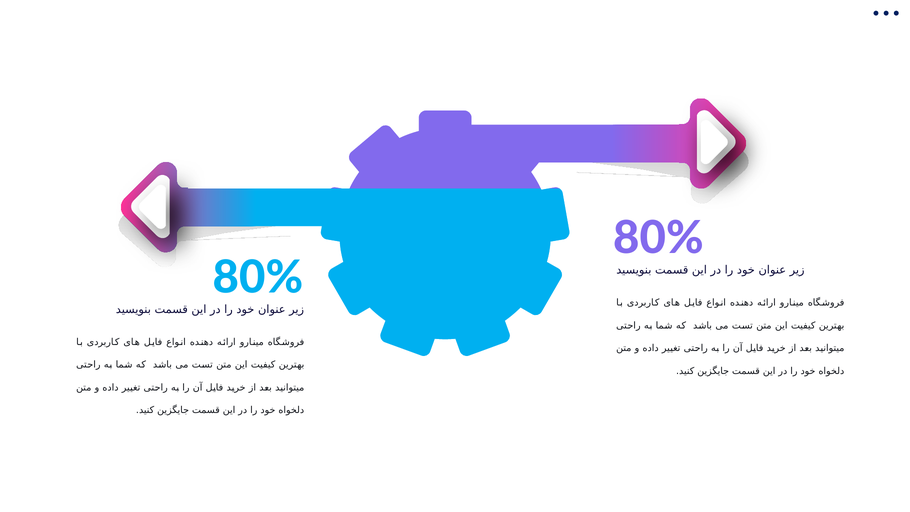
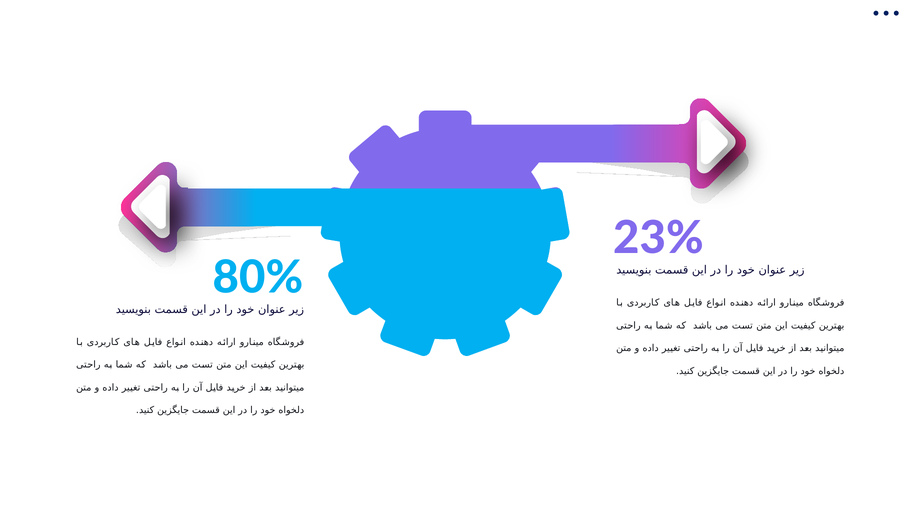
80%: 80% -> 23% (659, 238)
